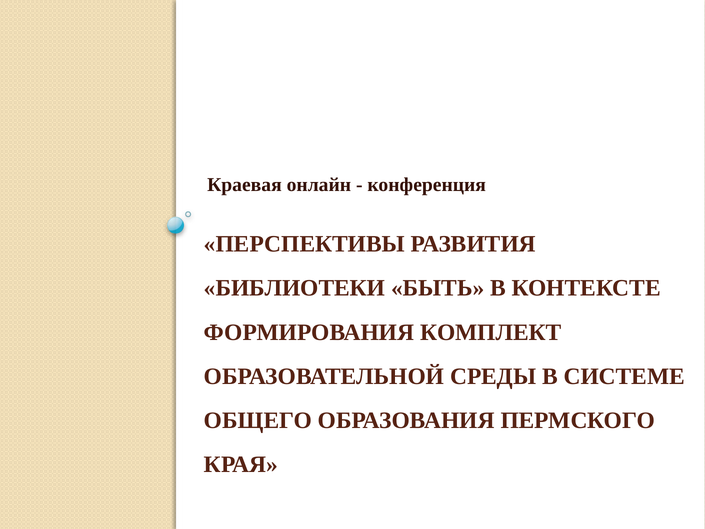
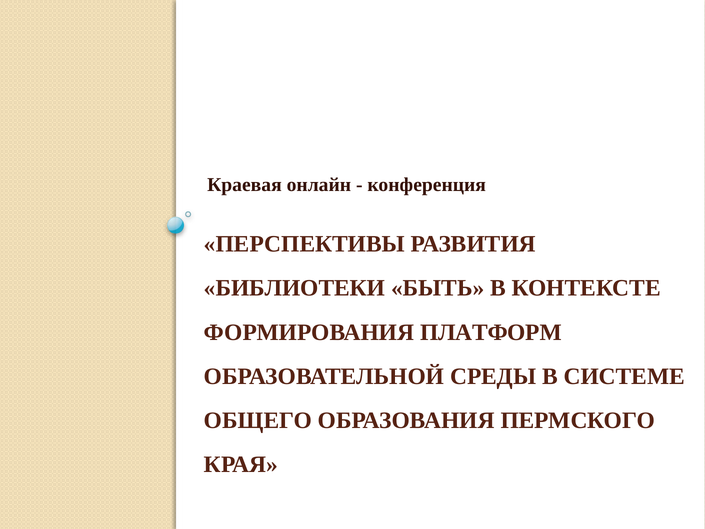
КОМПЛЕКТ: КОМПЛЕКТ -> ПЛАТФОРМ (491, 332)
